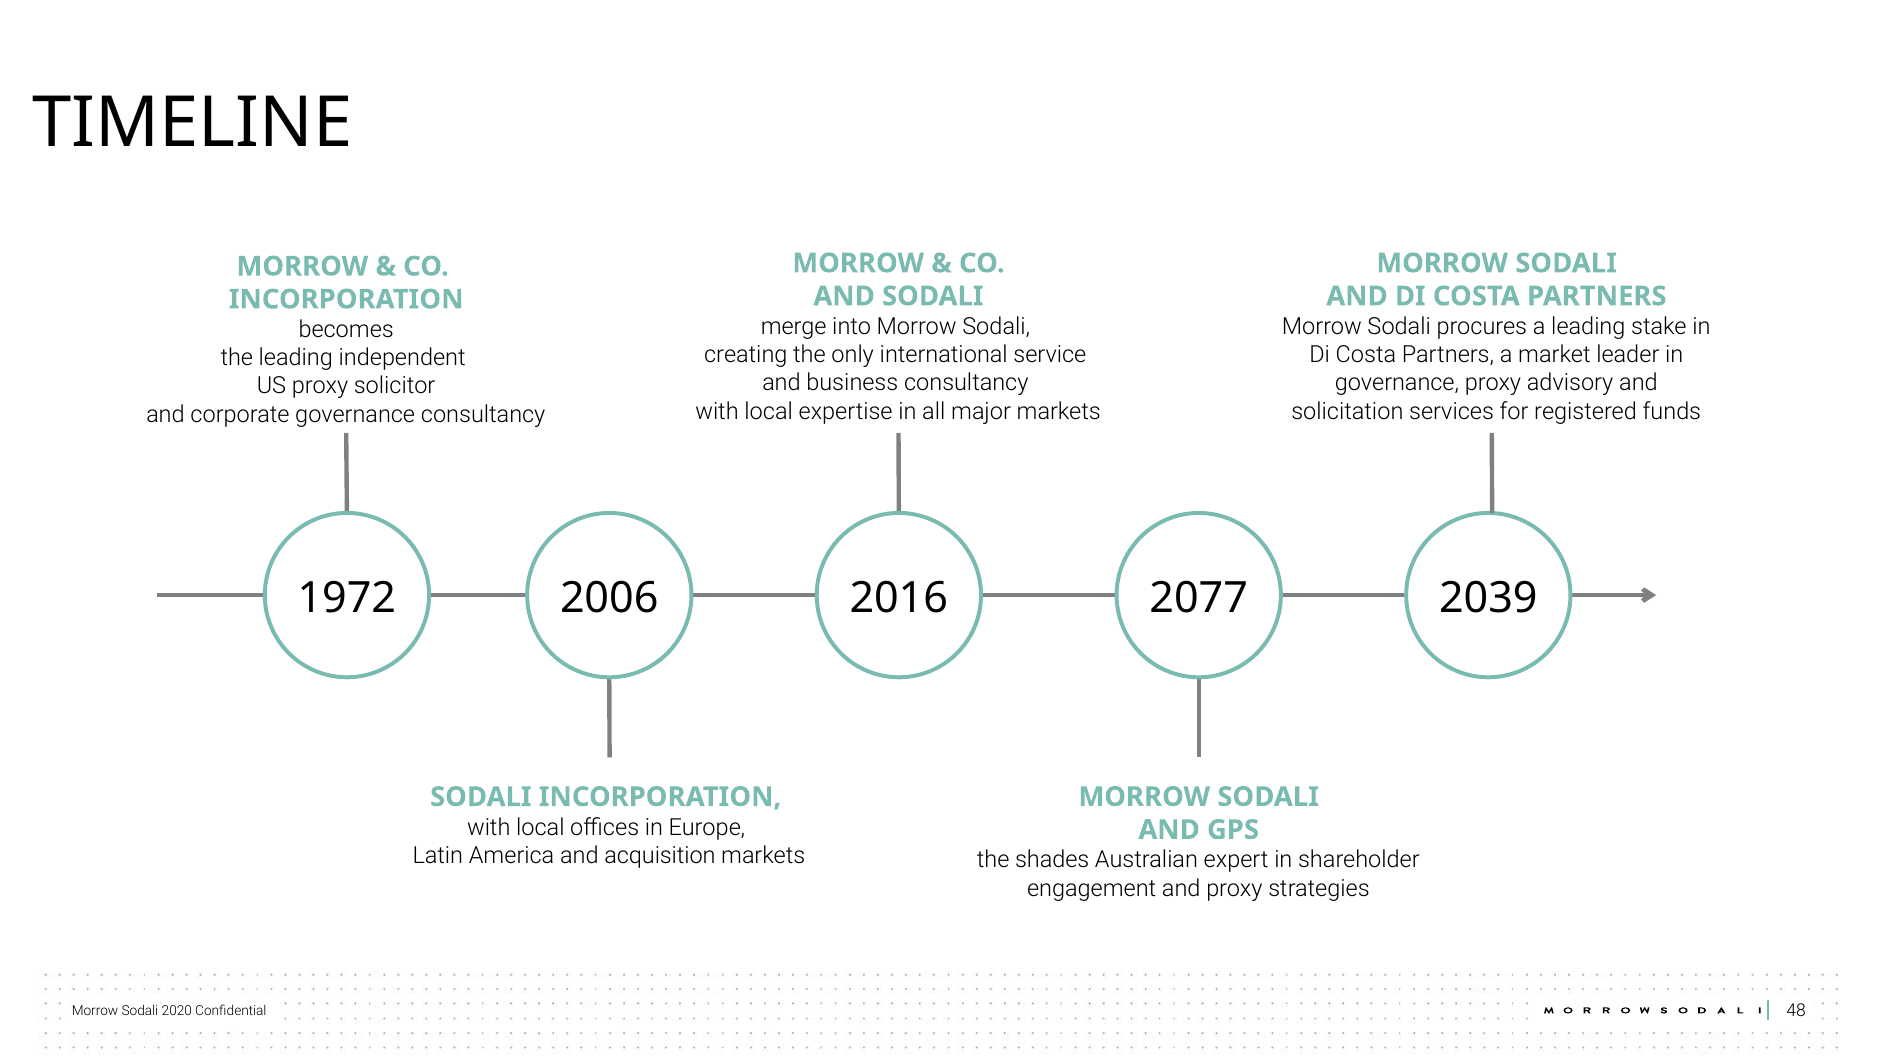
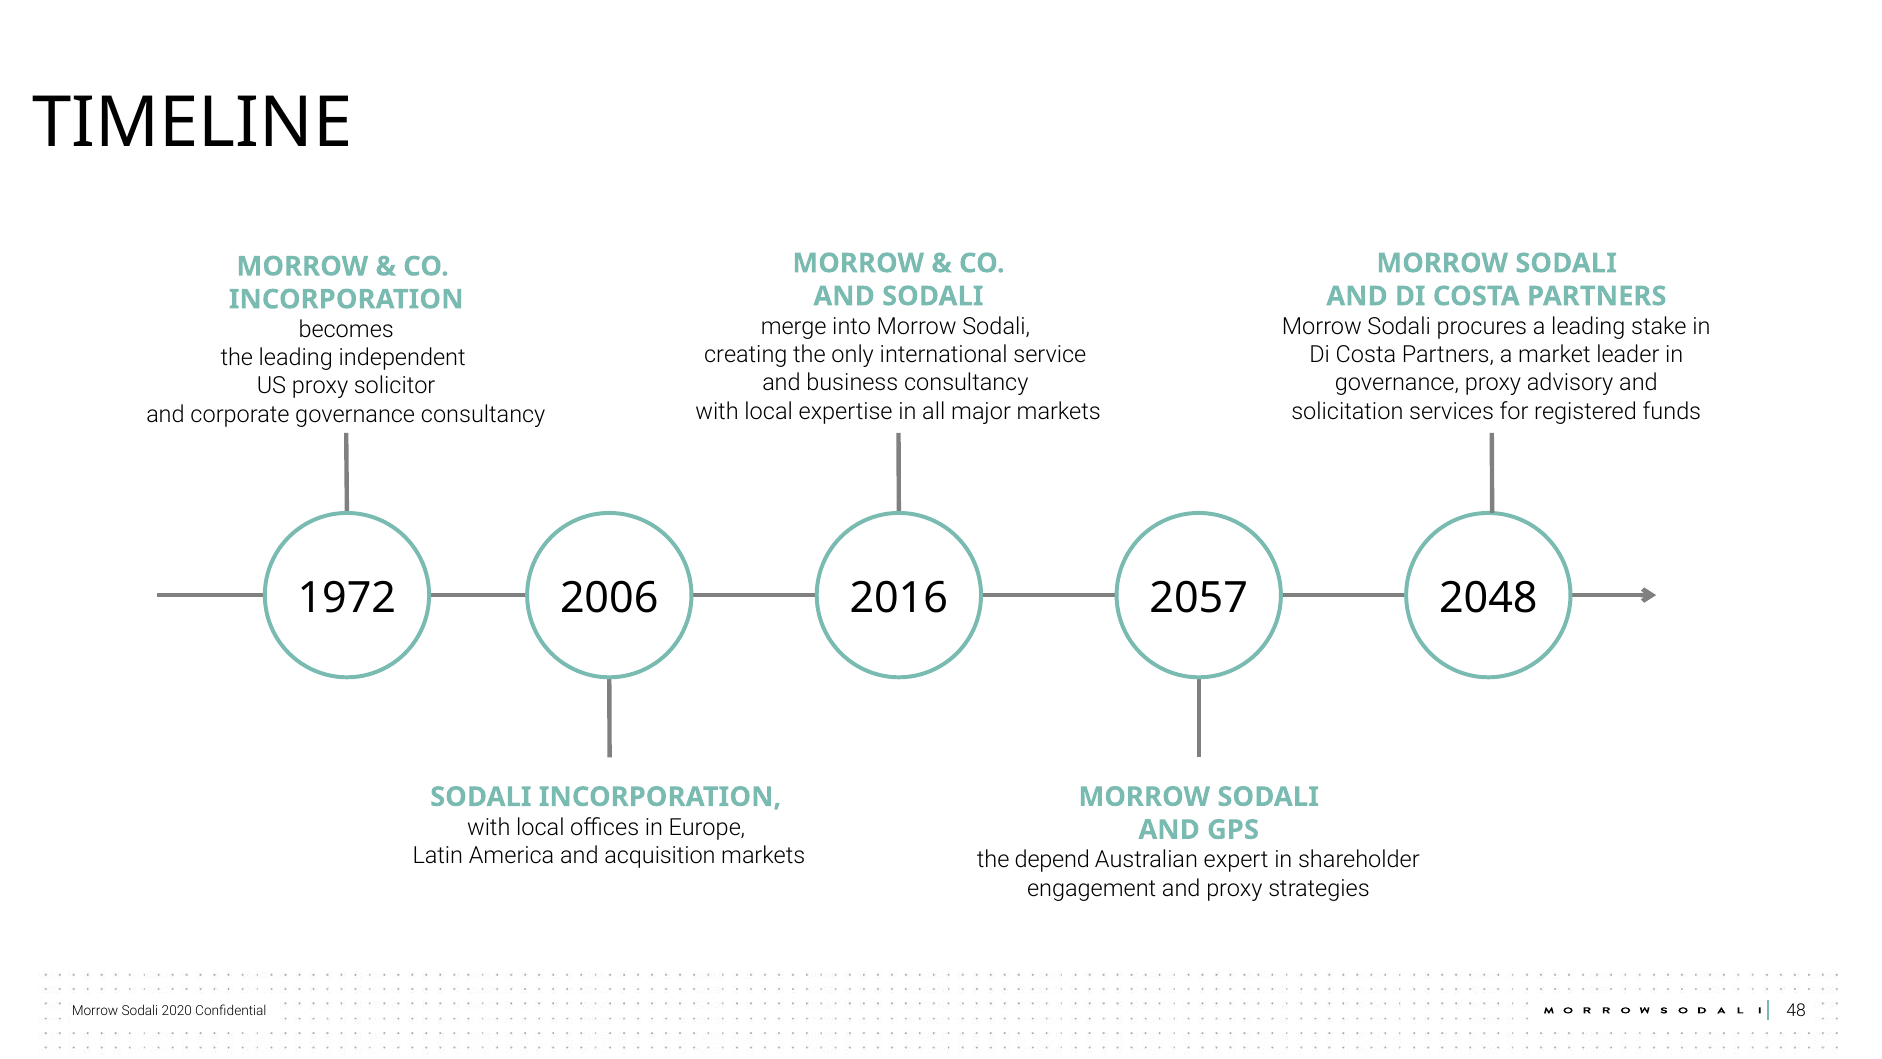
2077: 2077 -> 2057 (1199, 598)
2039: 2039 -> 2048 (1488, 598)
shades: shades -> depend (1052, 860)
